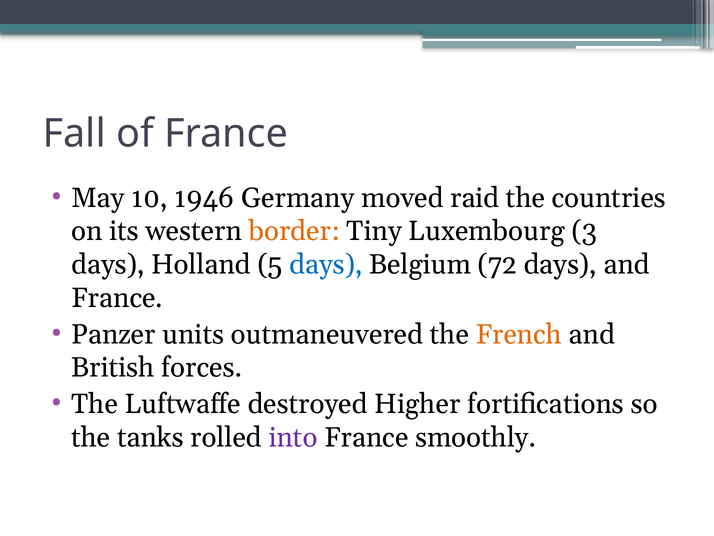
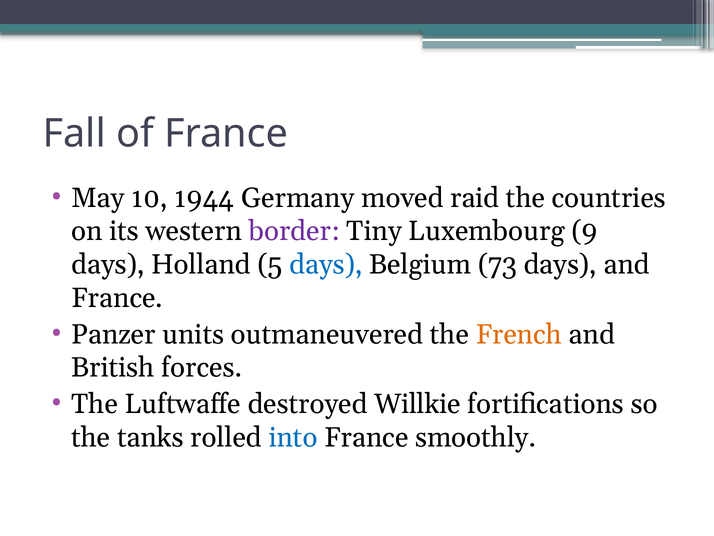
1946: 1946 -> 1944 (204, 198)
border colour: orange -> purple (294, 231)
3: 3 -> 9 (584, 231)
72: 72 -> 73 (498, 264)
Higher: Higher -> Willkie (418, 404)
into colour: purple -> blue (293, 437)
